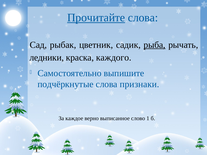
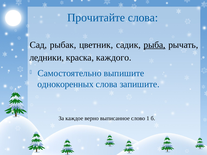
Прочитайте underline: present -> none (96, 18)
подчёркнутые: подчёркнутые -> однокоренных (66, 84)
признаки: признаки -> запишите (140, 84)
